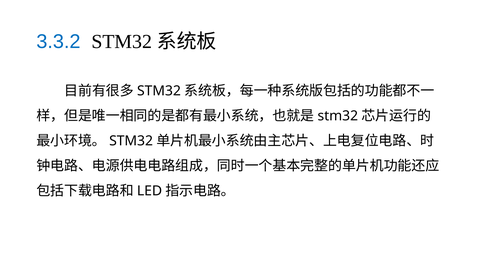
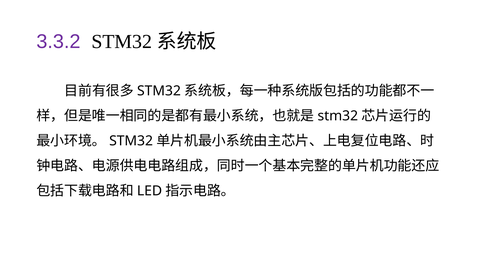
3.3.2 colour: blue -> purple (58, 42)
